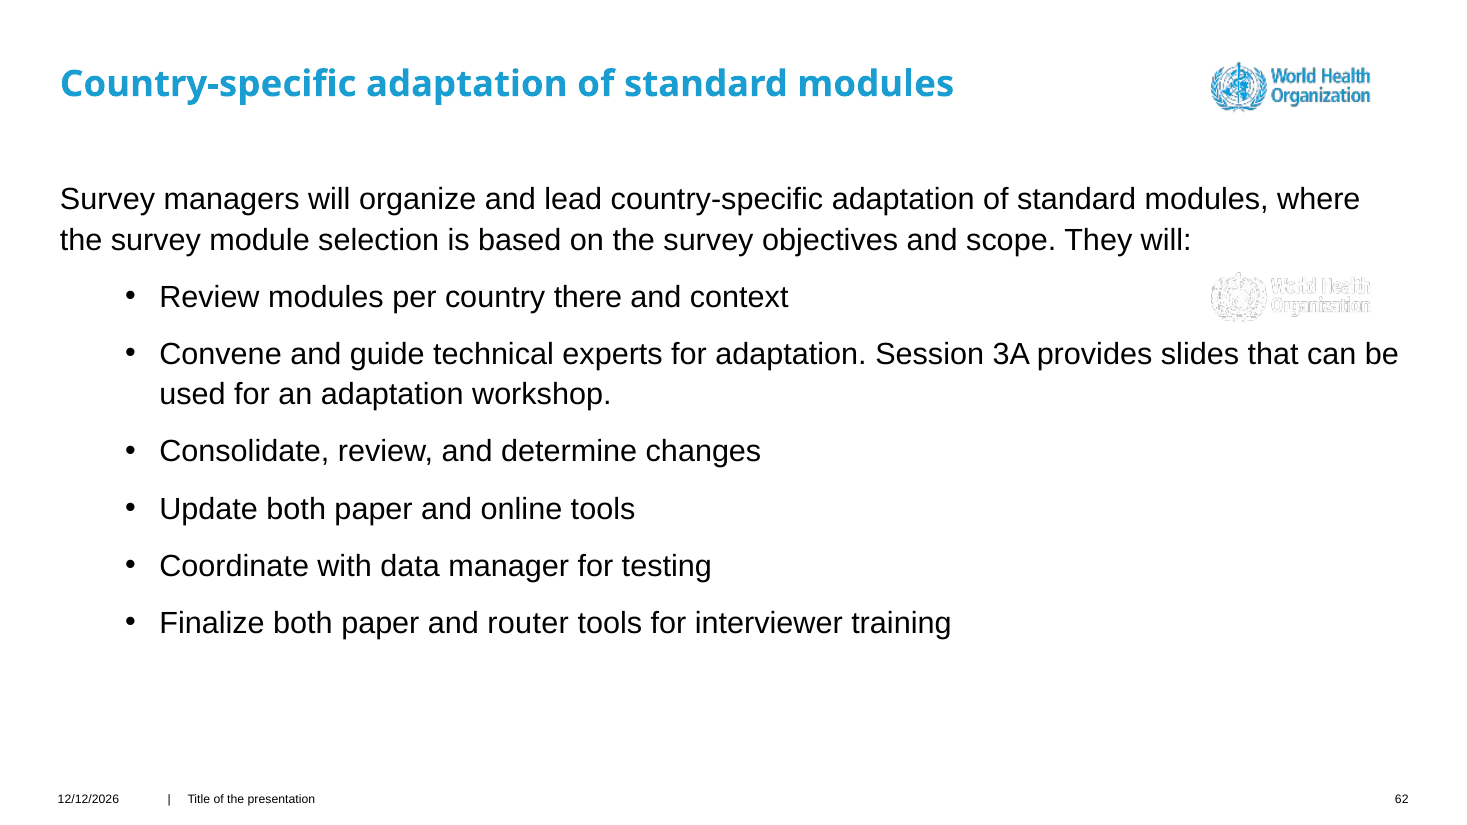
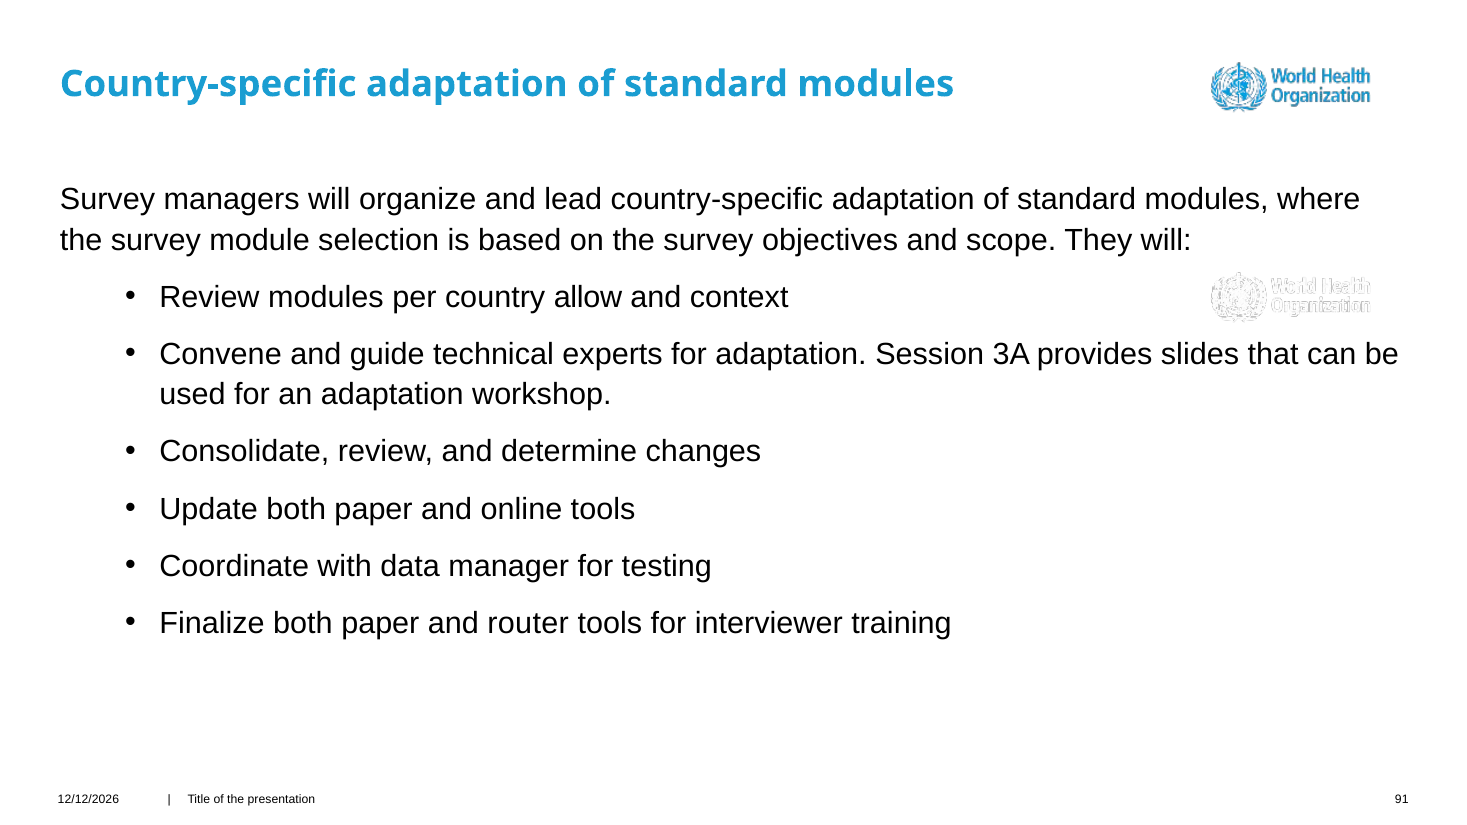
there: there -> allow (588, 297)
62: 62 -> 91 (1402, 800)
